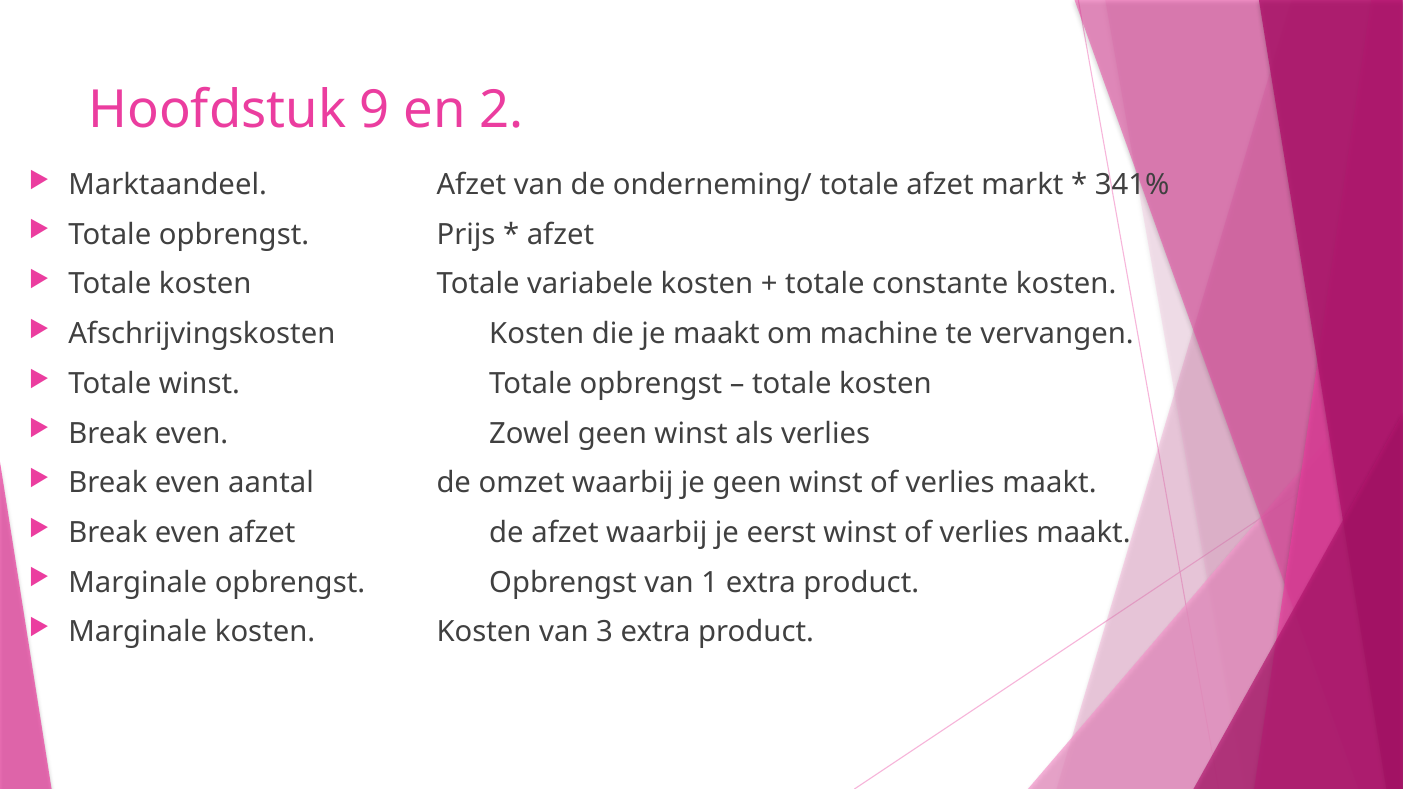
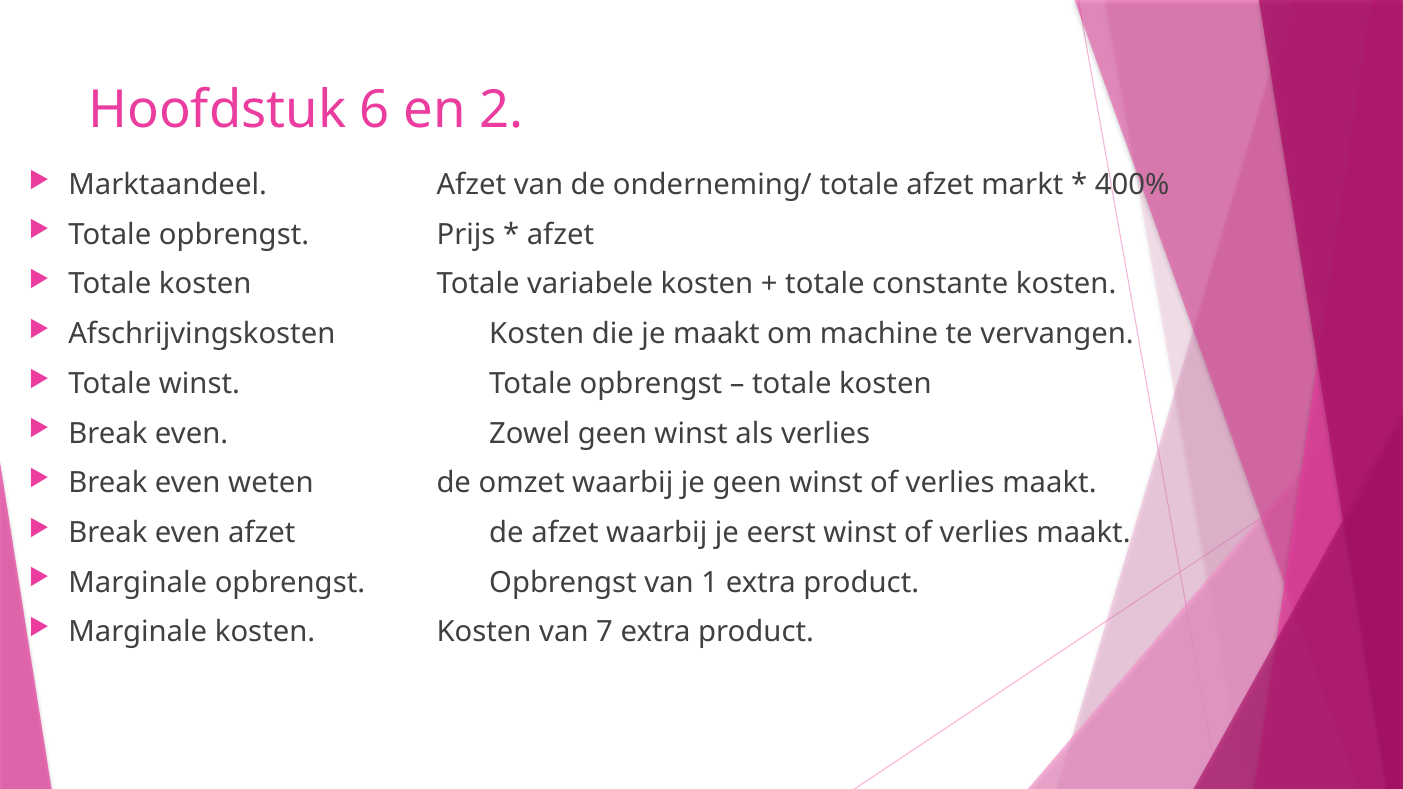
9: 9 -> 6 (375, 111)
341%: 341% -> 400% (1132, 185)
aantal: aantal -> weten (271, 483)
3: 3 -> 7 (605, 632)
